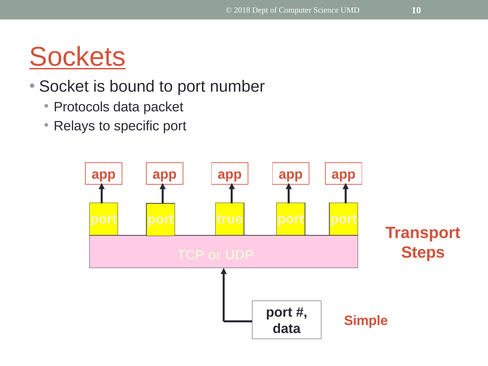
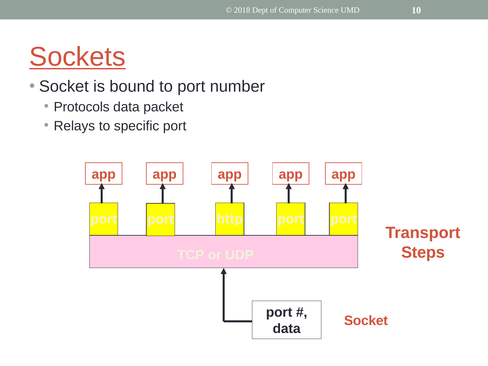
true: true -> http (230, 219)
Simple: Simple -> Socket (366, 321)
